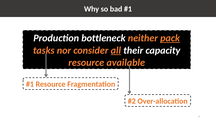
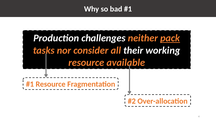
bottleneck: bottleneck -> challenges (103, 38)
all underline: present -> none (116, 50)
capacity: capacity -> working (163, 50)
